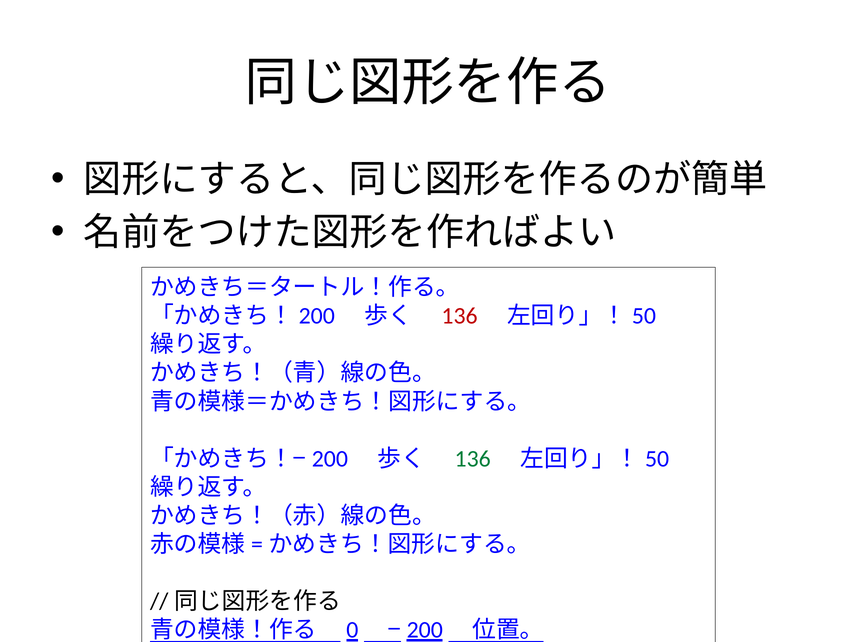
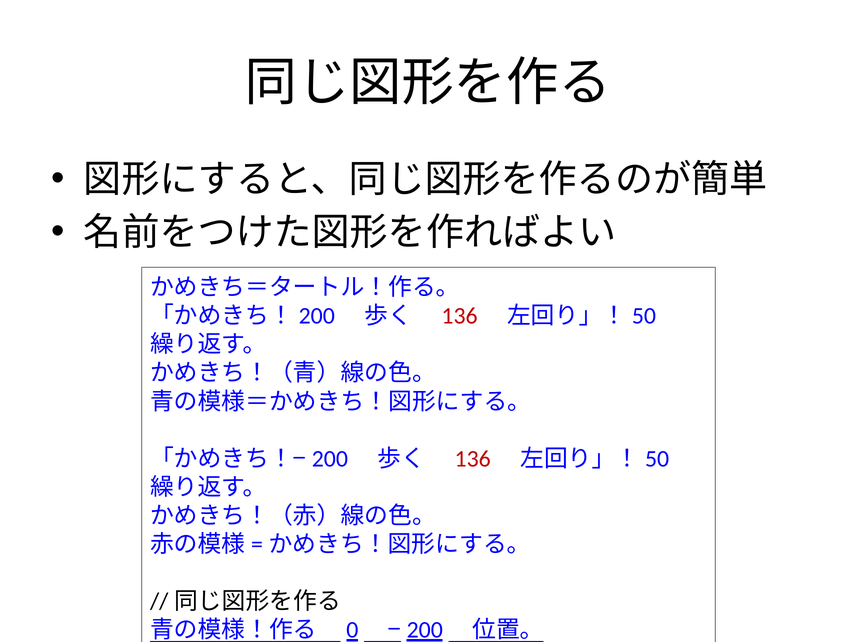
136 colour: green -> red (473, 459)
